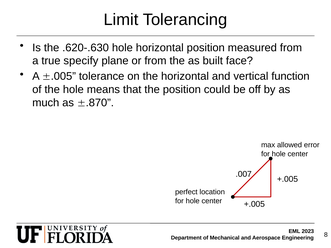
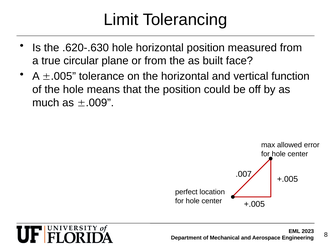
specify: specify -> circular (81, 61)
.870: .870 -> .009 (100, 103)
